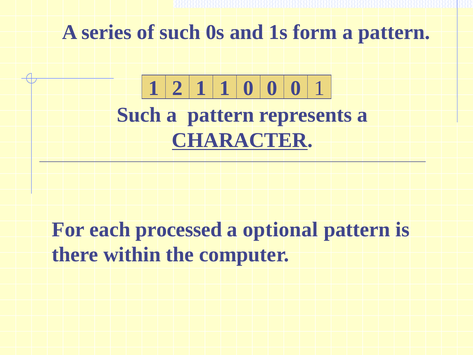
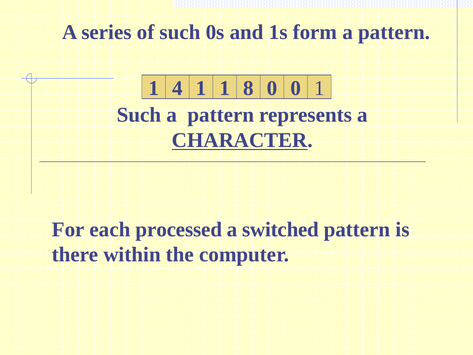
2: 2 -> 4 (177, 88)
1 0: 0 -> 8 (248, 88)
optional: optional -> switched (281, 229)
